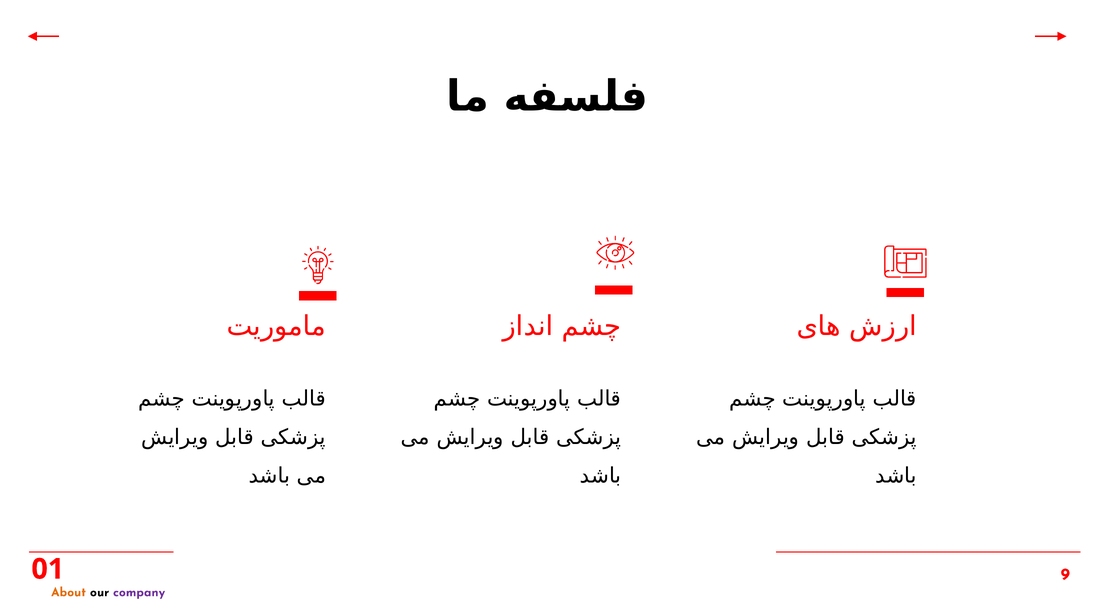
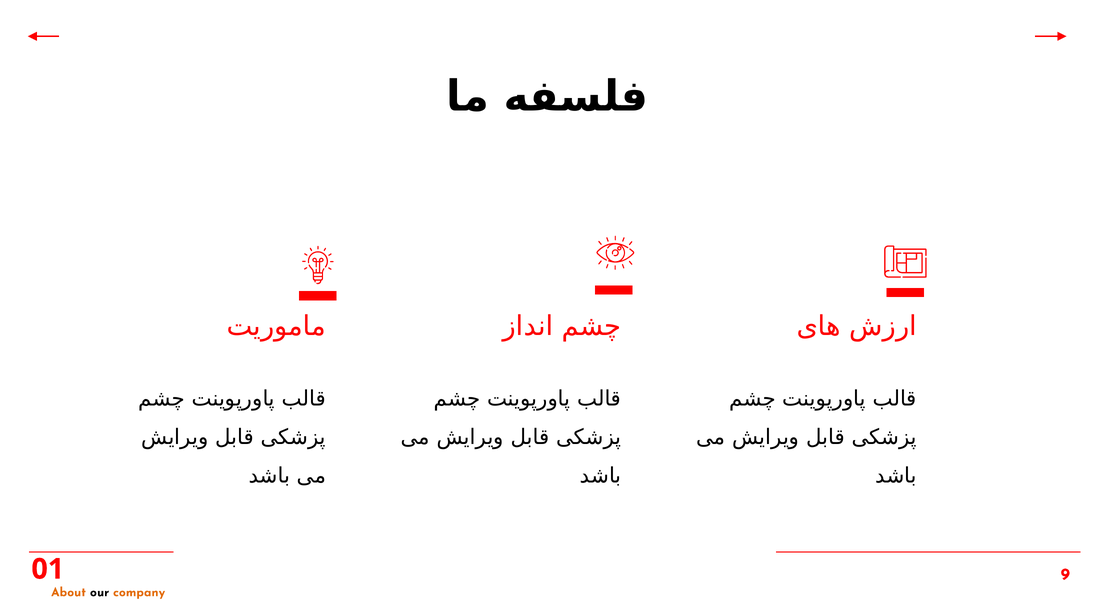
company colour: purple -> orange (139, 592)
